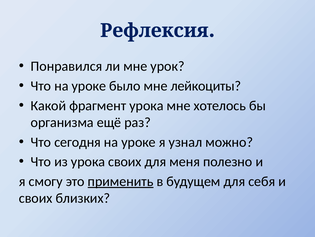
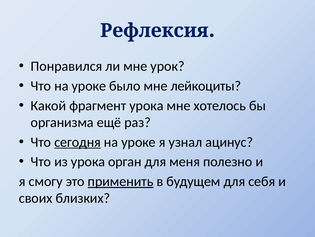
сегодня underline: none -> present (78, 142)
можно: можно -> ацинус (229, 142)
урока своих: своих -> орган (125, 161)
